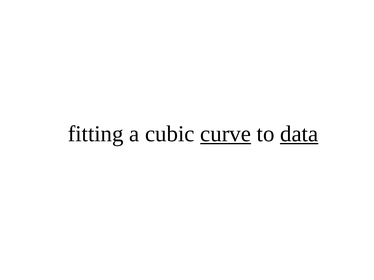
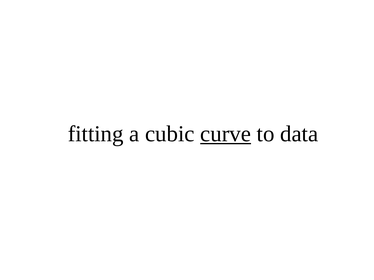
data underline: present -> none (299, 134)
